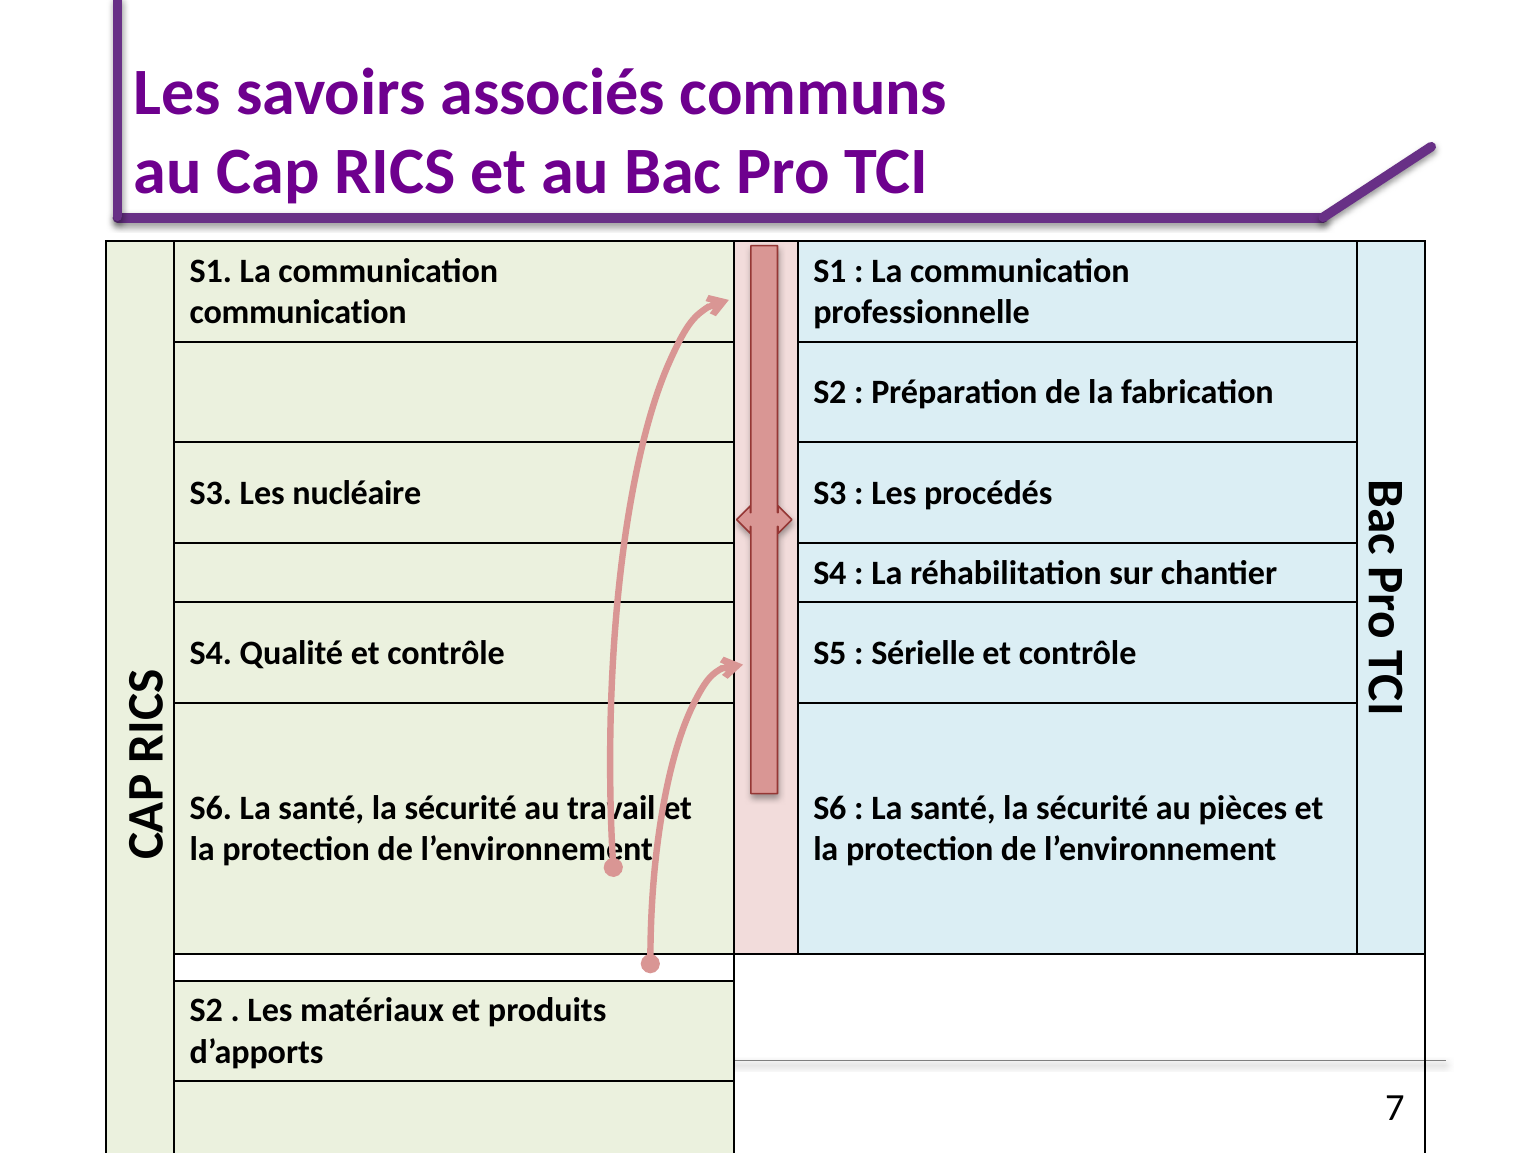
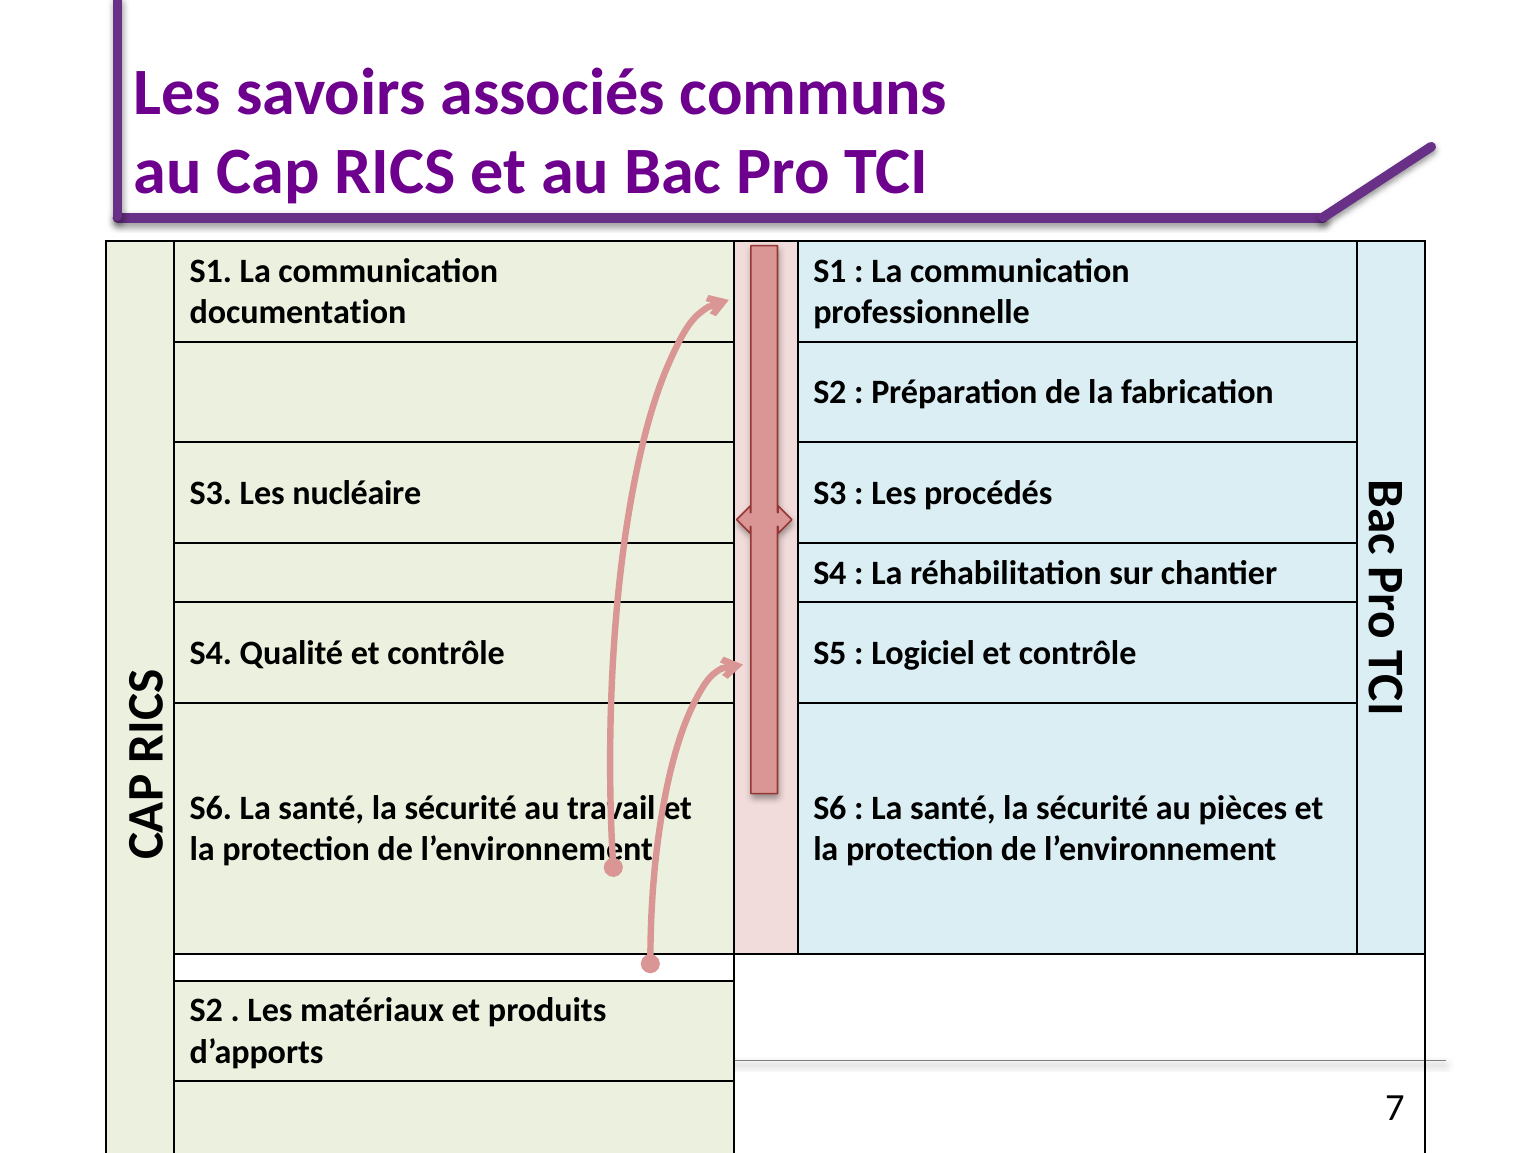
communication: communication -> documentation (298, 313)
Sérielle: Sérielle -> Logiciel (923, 653)
